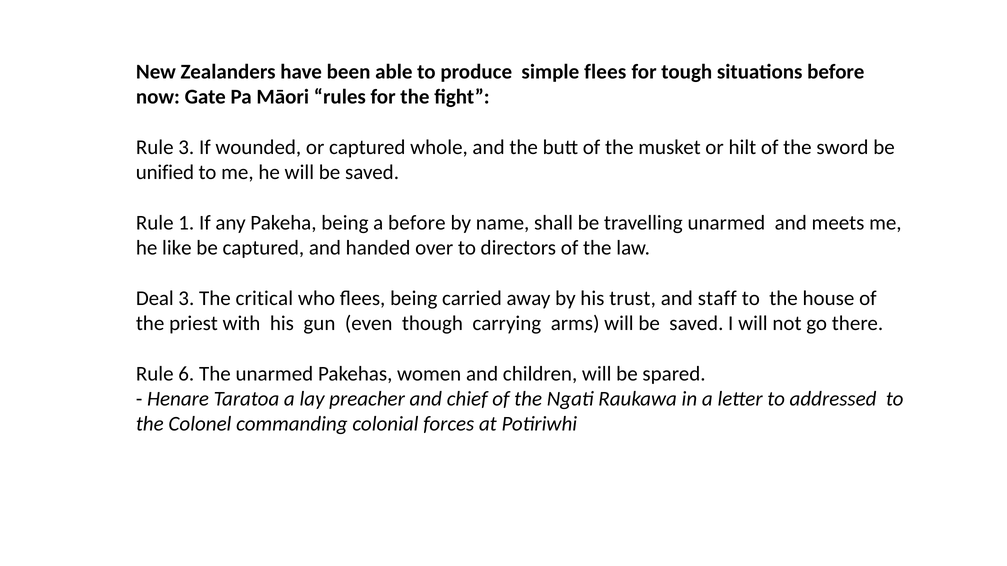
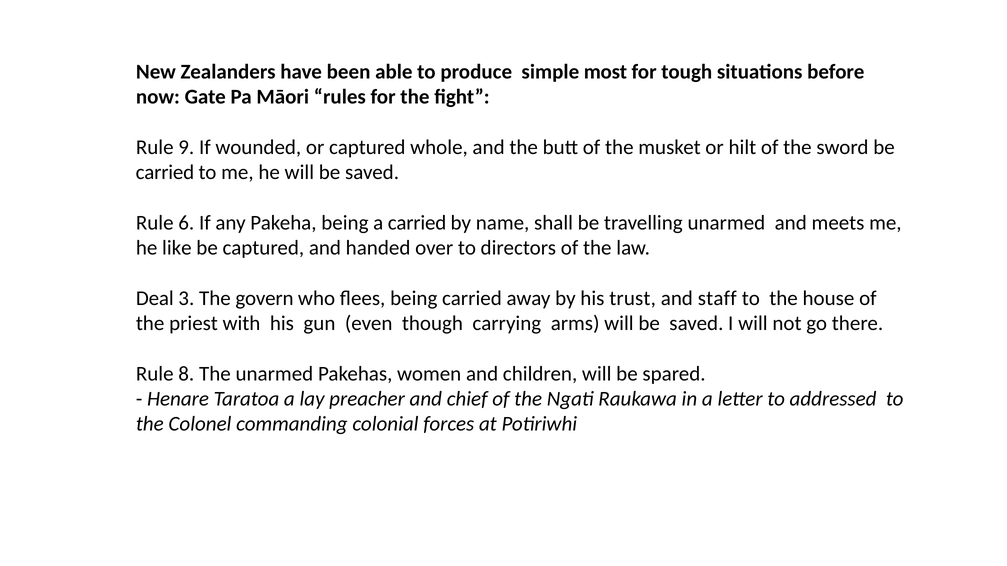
simple flees: flees -> most (605, 72)
Rule 3: 3 -> 9 (186, 147)
unified: unified -> carried (165, 173)
1: 1 -> 6 (186, 223)
a before: before -> carried (417, 223)
critical: critical -> govern (264, 298)
6: 6 -> 8 (186, 374)
